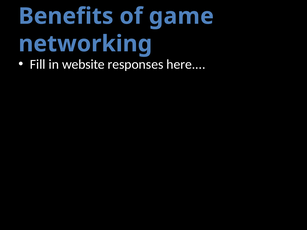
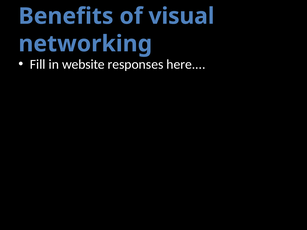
game: game -> visual (182, 16)
